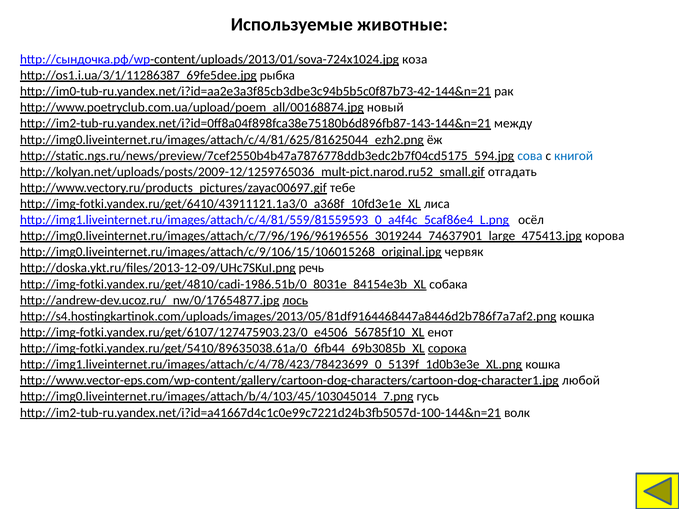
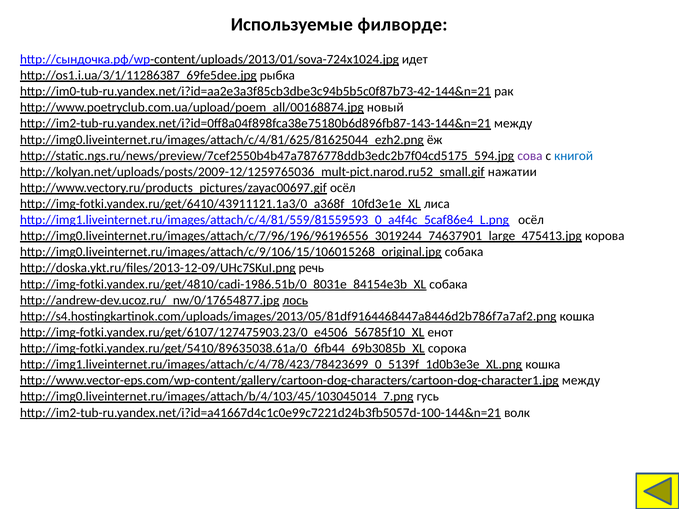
животные: животные -> филворде (403, 25)
коза: коза -> идет (415, 59)
сова colour: blue -> purple (530, 156)
отгадать: отгадать -> нажатии (512, 172)
http://www.vectory.ru/products_pictures/zayac00697.gif тебе: тебе -> осёл (343, 188)
http://img0.liveinternet.ru/images/attach/c/9/106/15/106015268_original.jpg червяк: червяк -> собака (464, 252)
сорока underline: present -> none (447, 349)
http://www.vector-eps.com/wp-content/gallery/cartoon-dog-characters/cartoon-dog-character1.jpg любой: любой -> между (581, 381)
